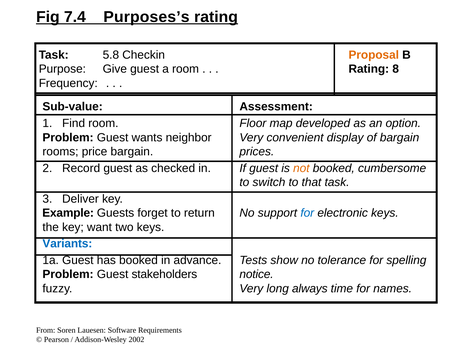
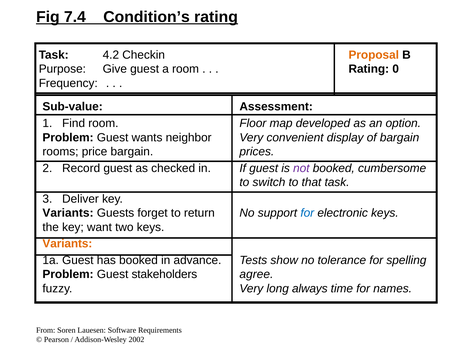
Purposes’s: Purposes’s -> Condition’s (147, 17)
5.8: 5.8 -> 4.2 (111, 55)
8: 8 -> 0 (396, 69)
not colour: orange -> purple (301, 168)
Example: Example -> Variants (68, 213)
Variants colour: blue -> orange (67, 244)
notice: notice -> agree (256, 274)
